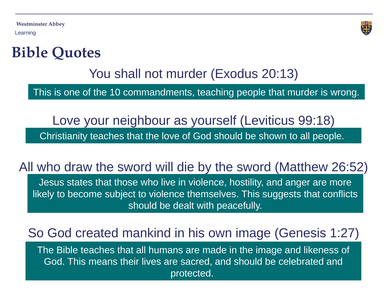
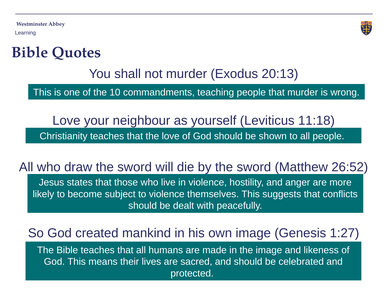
99:18: 99:18 -> 11:18 (316, 121)
